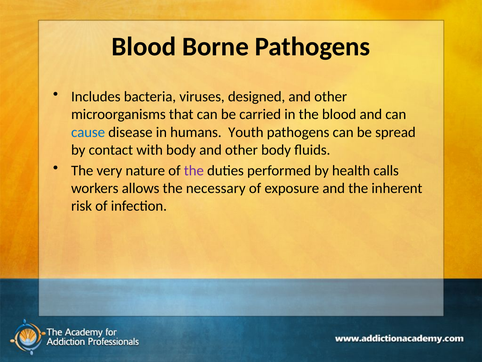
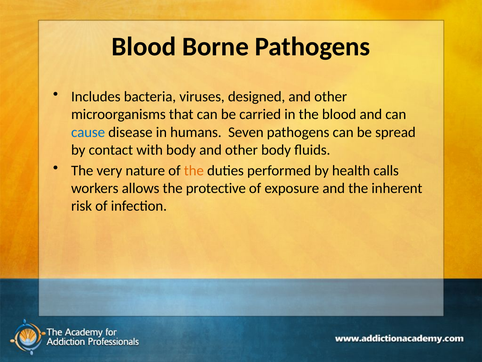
Youth: Youth -> Seven (246, 132)
the colour: purple -> orange (194, 170)
necessary: necessary -> protective (216, 188)
